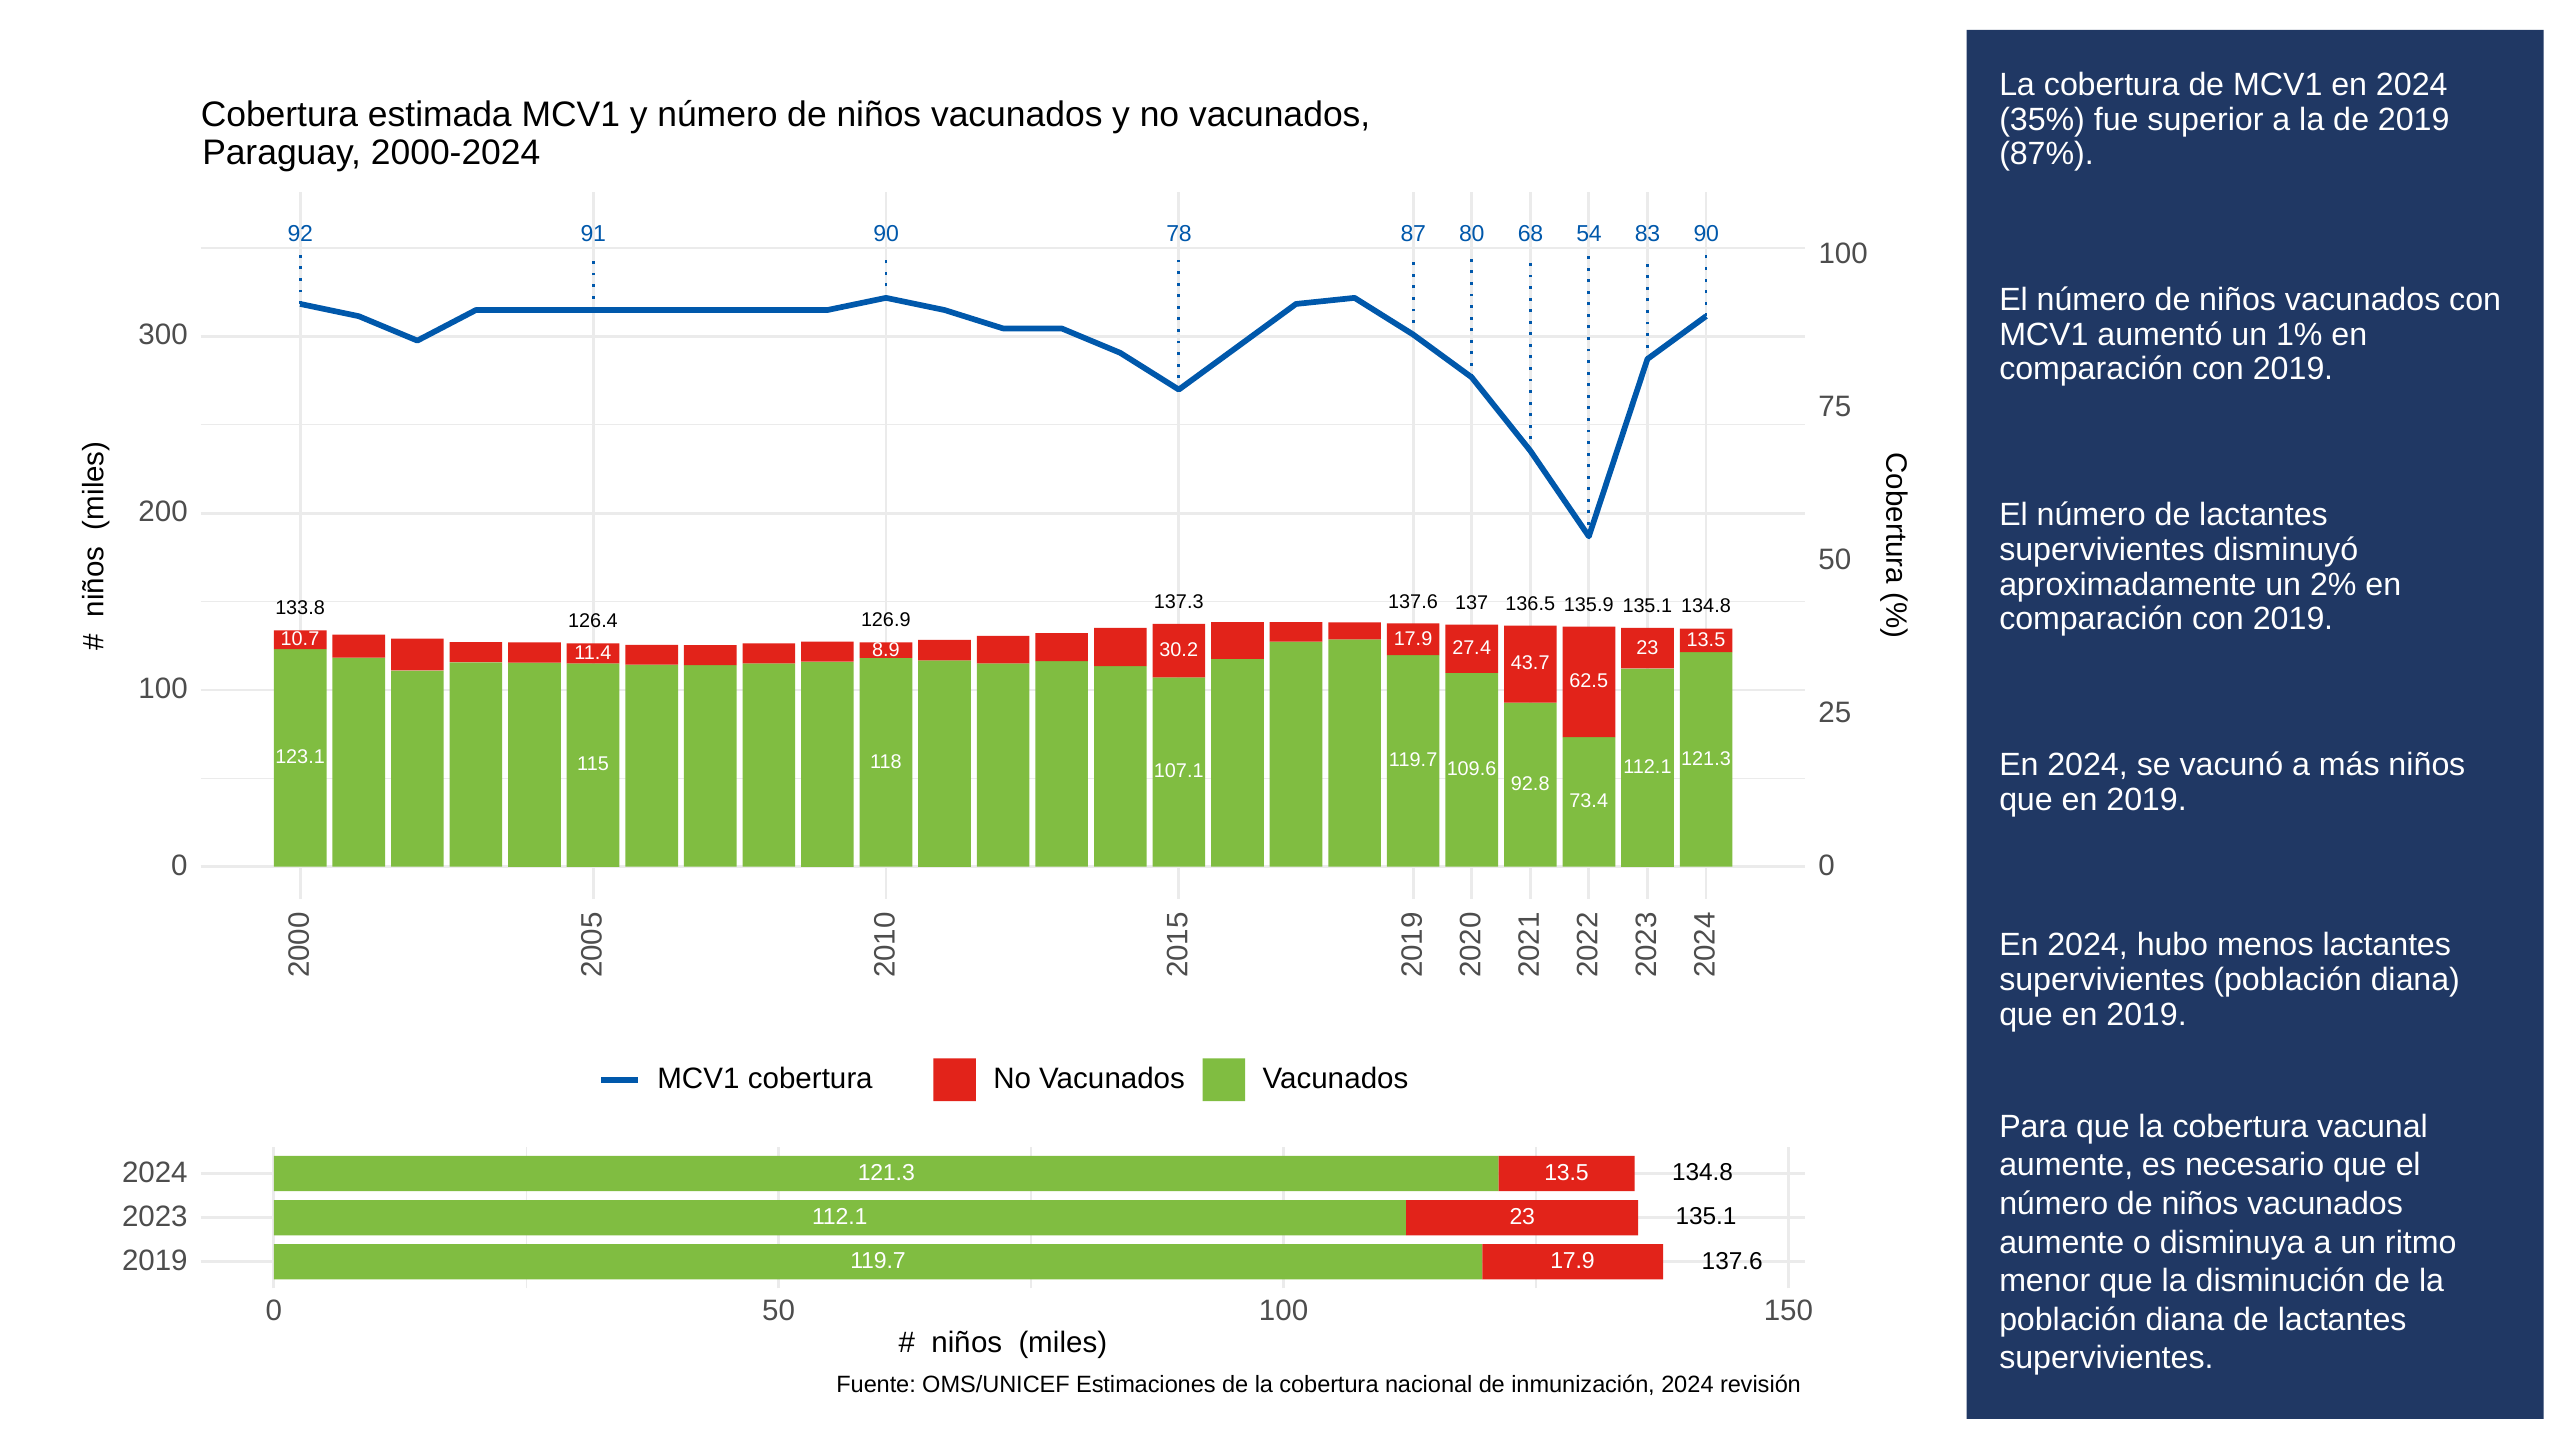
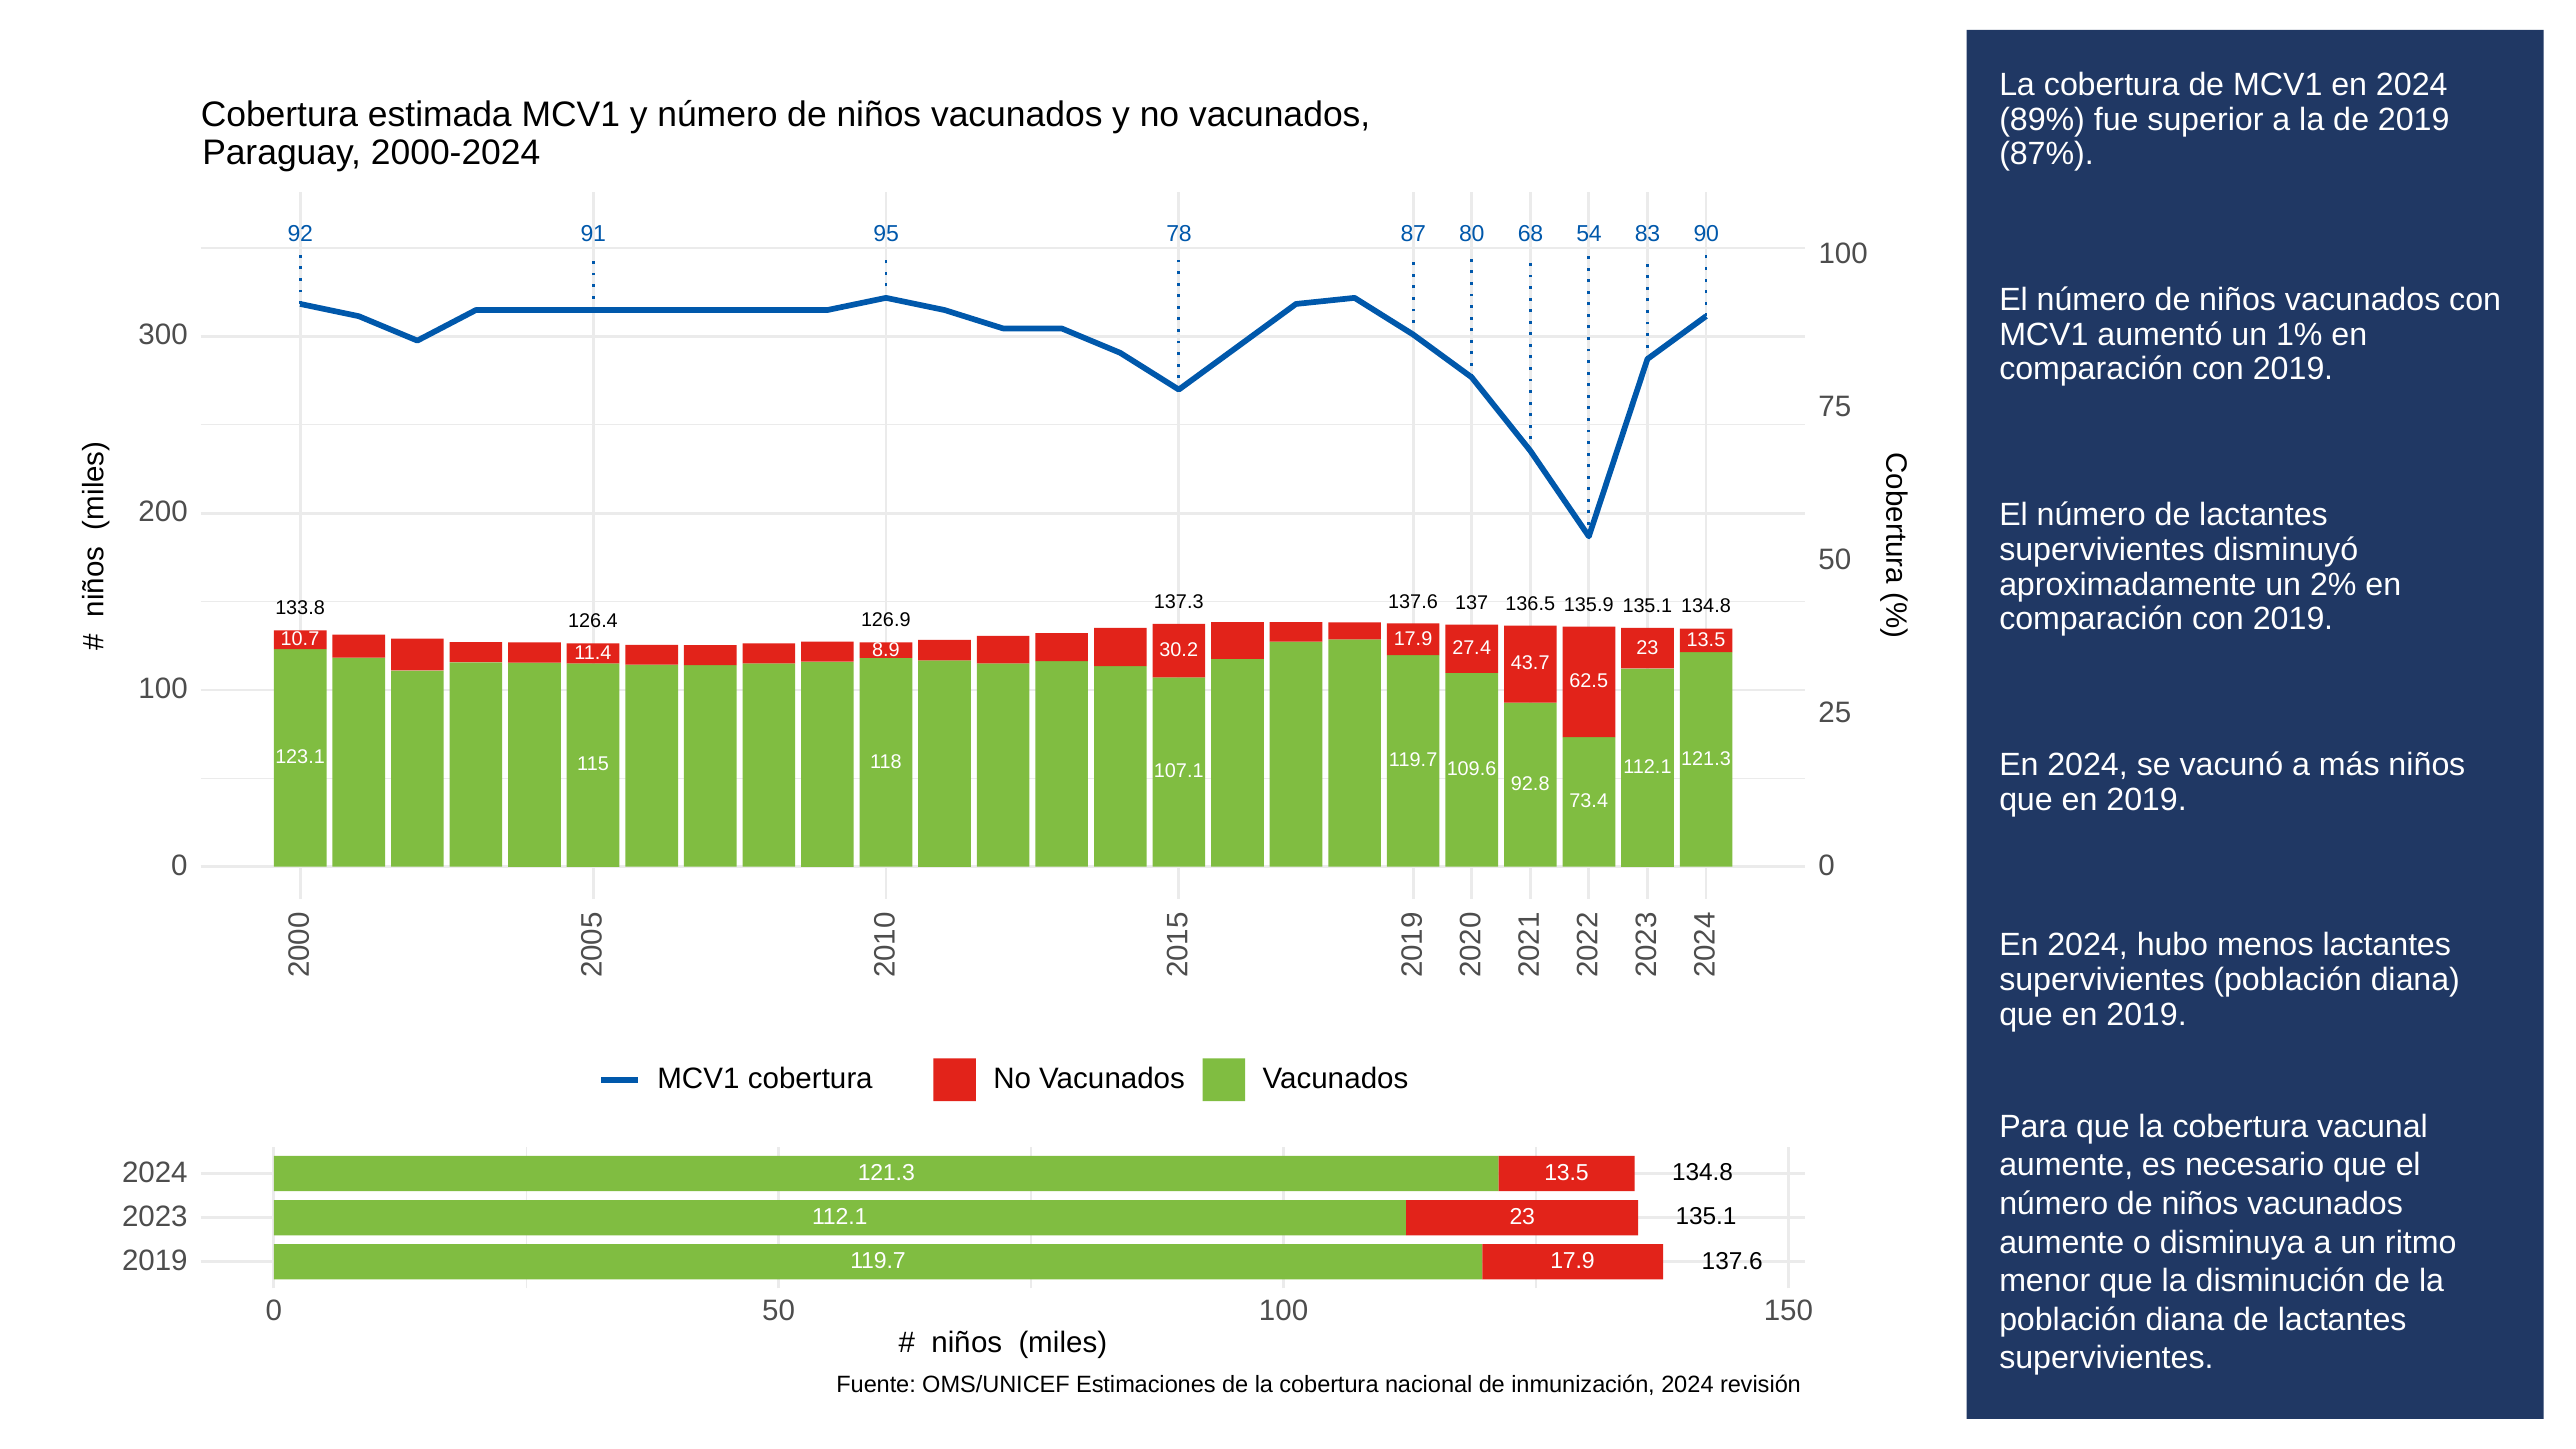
35%: 35% -> 89% (2042, 119)
91 90: 90 -> 95 (886, 234)
